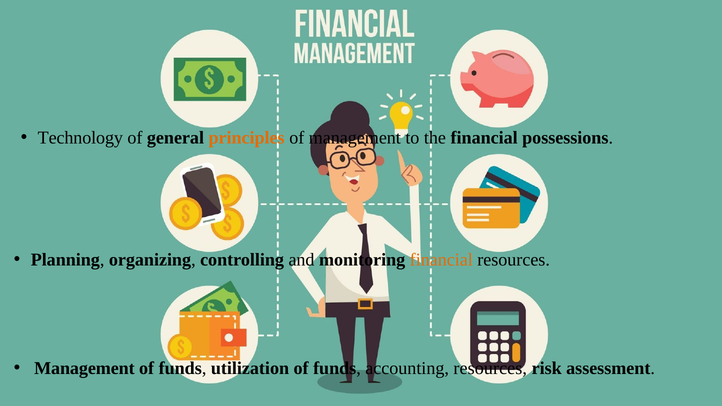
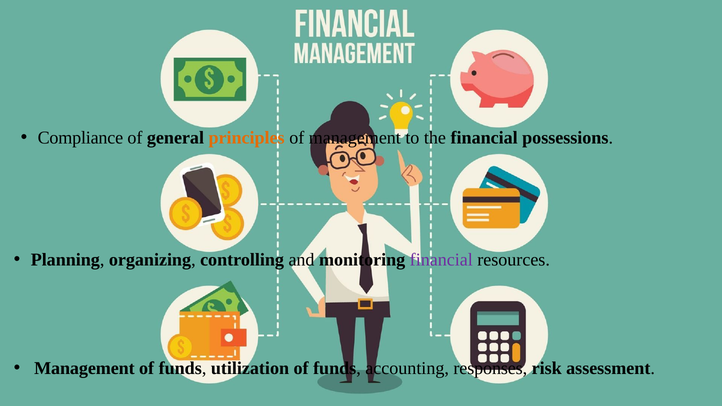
Technology: Technology -> Compliance (80, 138)
financial colour: orange -> purple (441, 260)
accounting resources: resources -> responses (490, 368)
